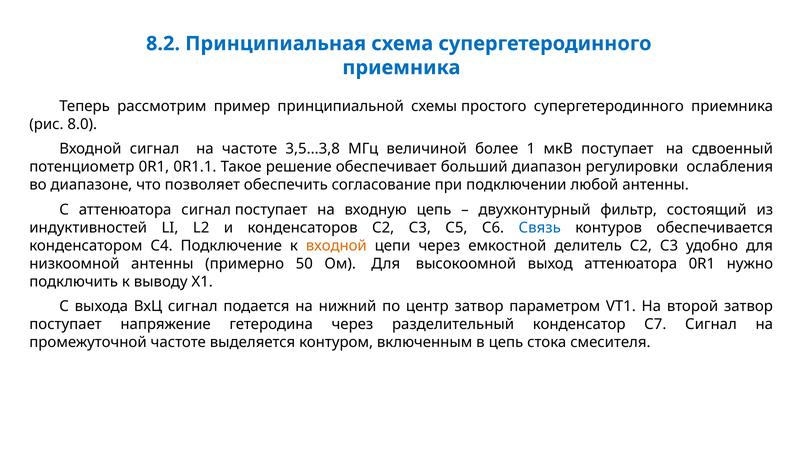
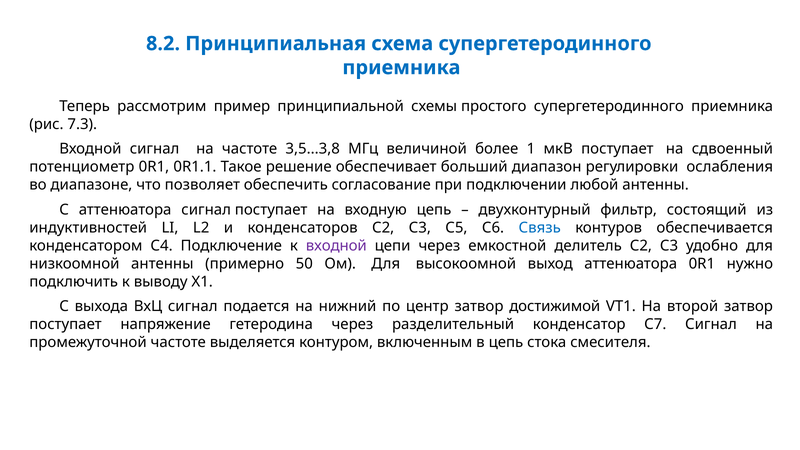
8.0: 8.0 -> 7.3 (82, 124)
входной colour: orange -> purple (336, 246)
параметром: параметром -> достижимой (555, 306)
